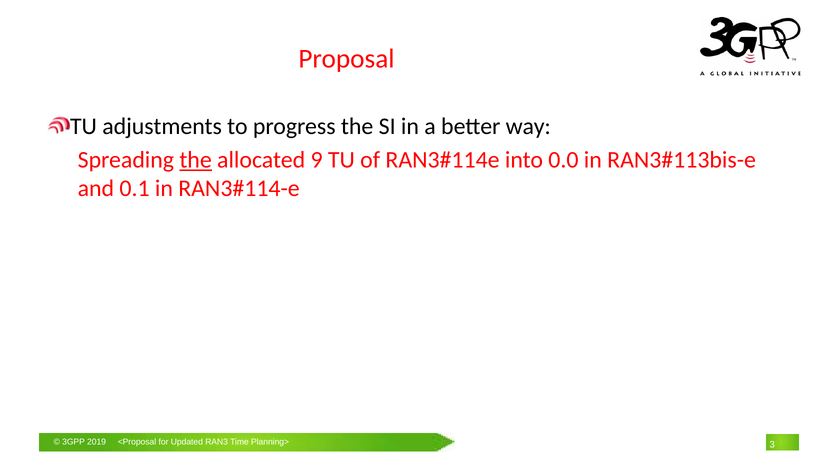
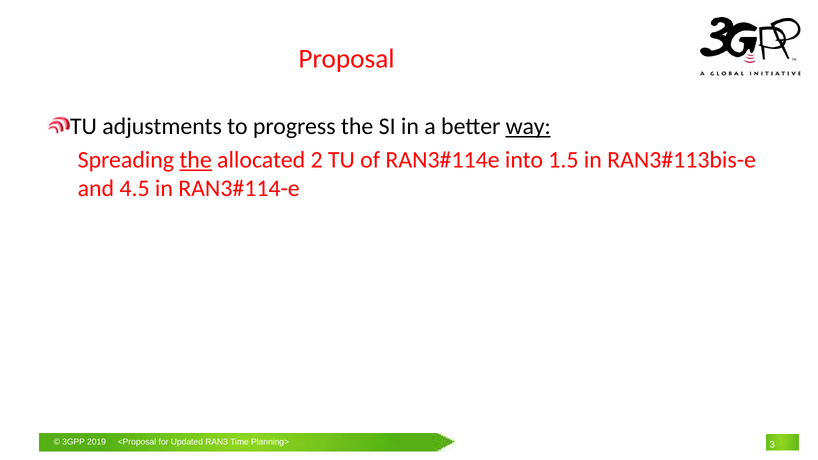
way underline: none -> present (528, 126)
9: 9 -> 2 (317, 160)
0.0: 0.0 -> 1.5 (563, 160)
0.1: 0.1 -> 4.5 (135, 188)
